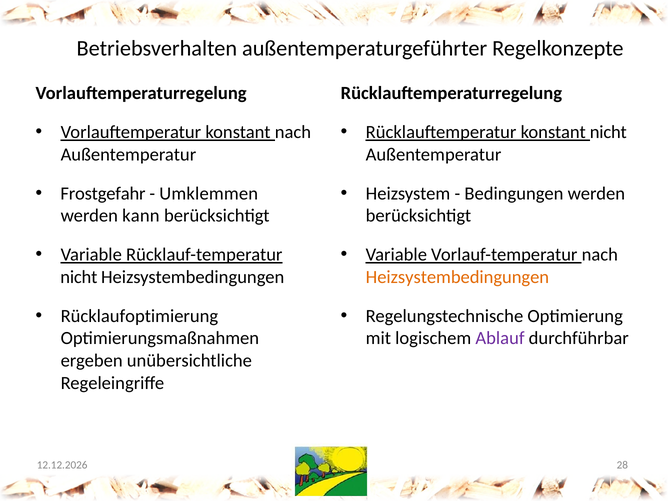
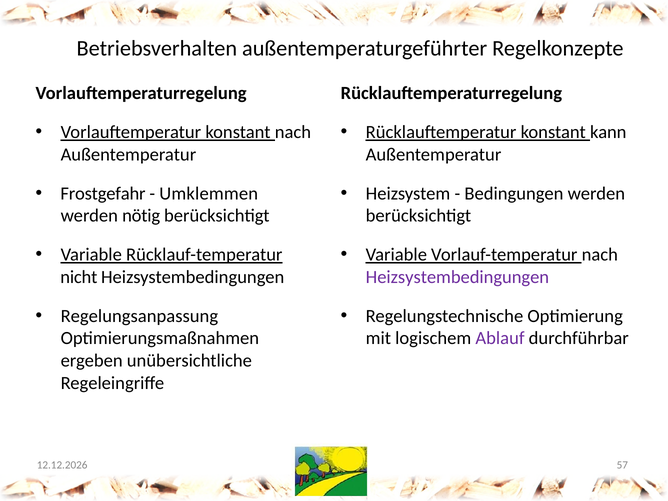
konstant nicht: nicht -> kann (608, 132)
kann: kann -> nötig (141, 216)
Heizsystembedingungen colour: orange -> purple (457, 277)
Rücklaufoptimierung: Rücklaufoptimierung -> Regelungsanpassung (139, 316)
28: 28 -> 57 (622, 465)
